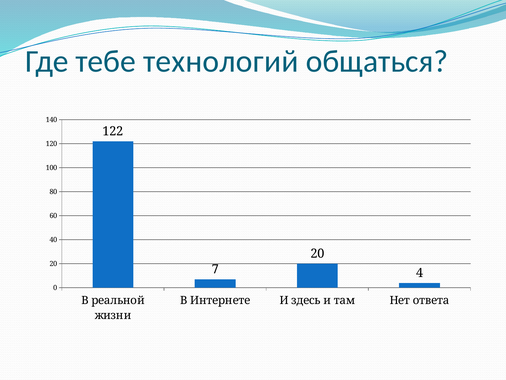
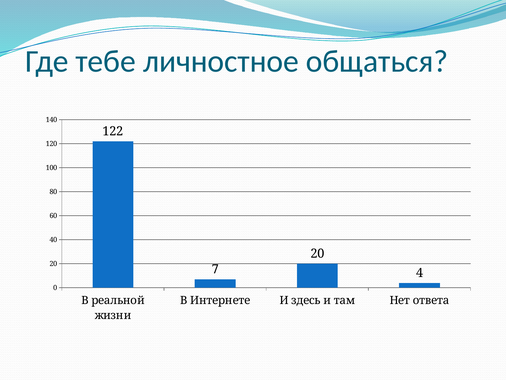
технологий: технологий -> личностное (221, 61)
